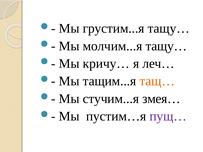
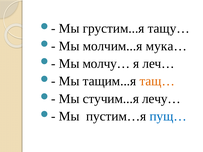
молчим...я тащу…: тащу… -> мука… (166, 46)
кричу…: кричу… -> молчу… (106, 64)
змея…: змея… -> лечу… (161, 99)
пущ… colour: purple -> blue (168, 116)
